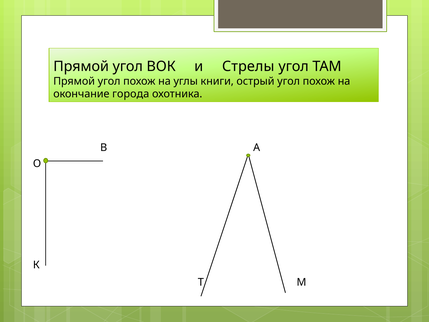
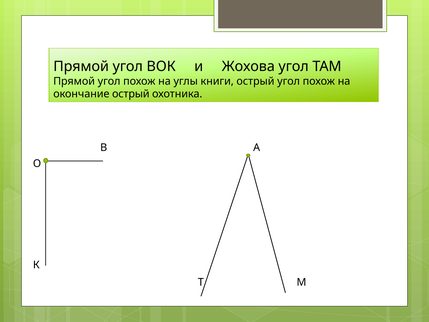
Стрелы: Стрелы -> Жохова (248, 66)
окончание города: города -> острый (131, 94)
